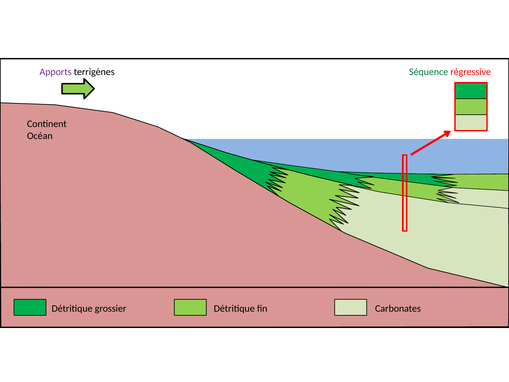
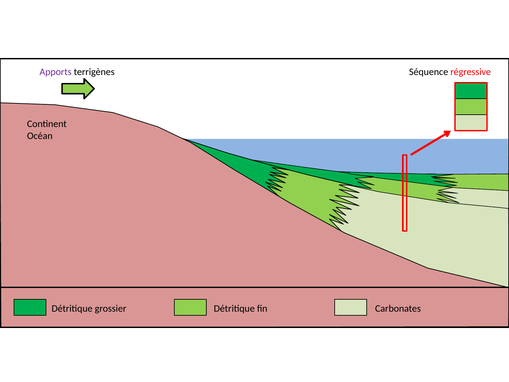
Séquence colour: green -> black (429, 72)
